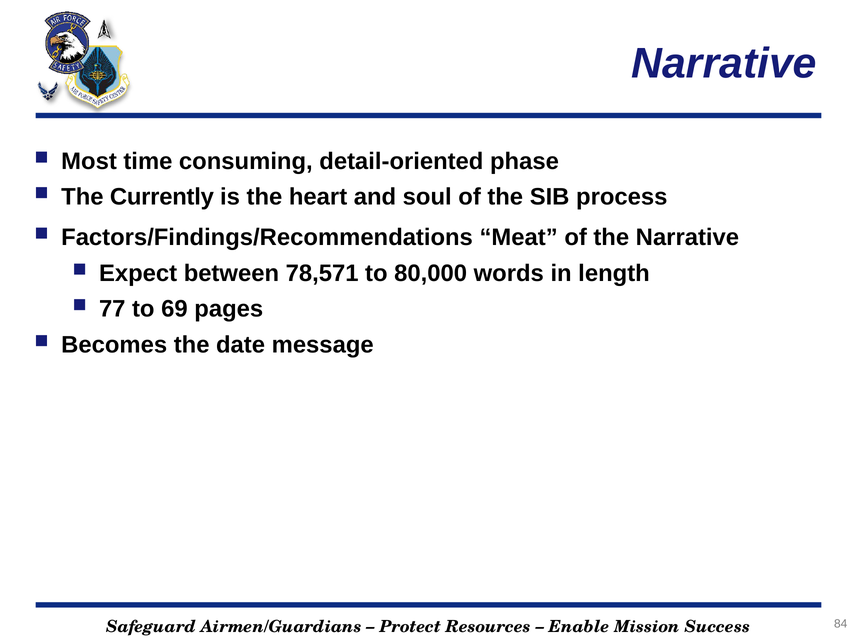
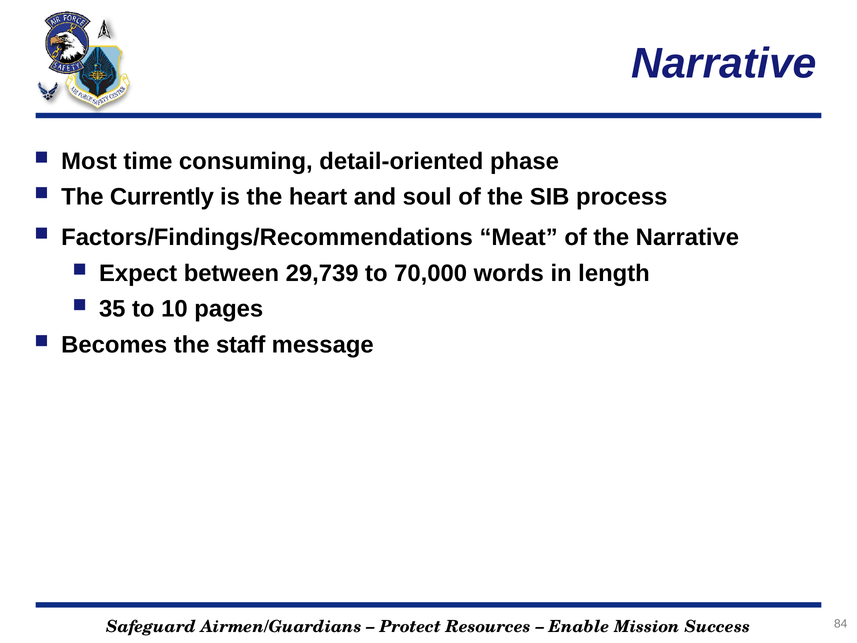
78,571: 78,571 -> 29,739 (322, 273)
80,000: 80,000 -> 70,000 (431, 273)
77: 77 -> 35 (112, 309)
69: 69 -> 10 (174, 309)
date: date -> staff (241, 345)
